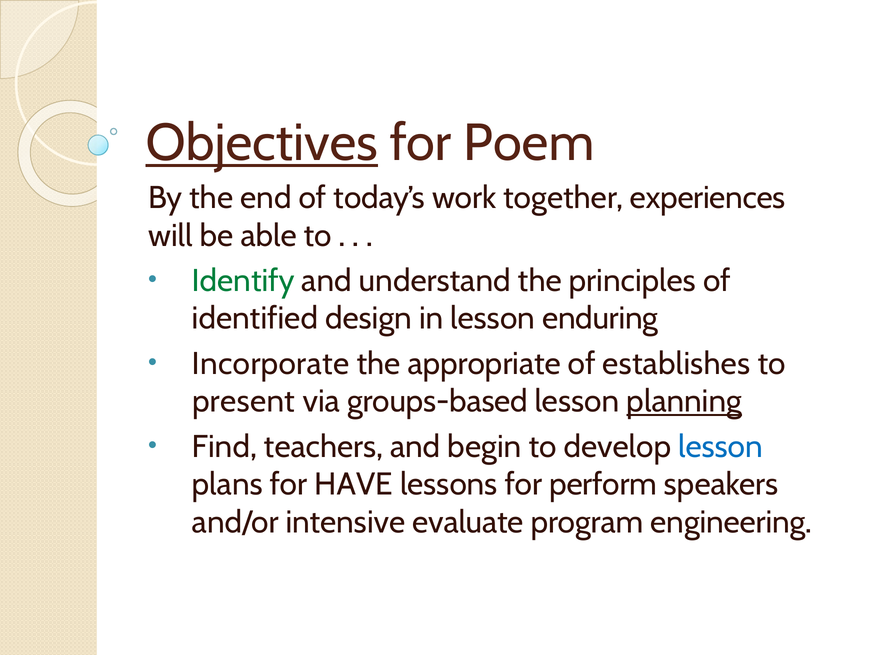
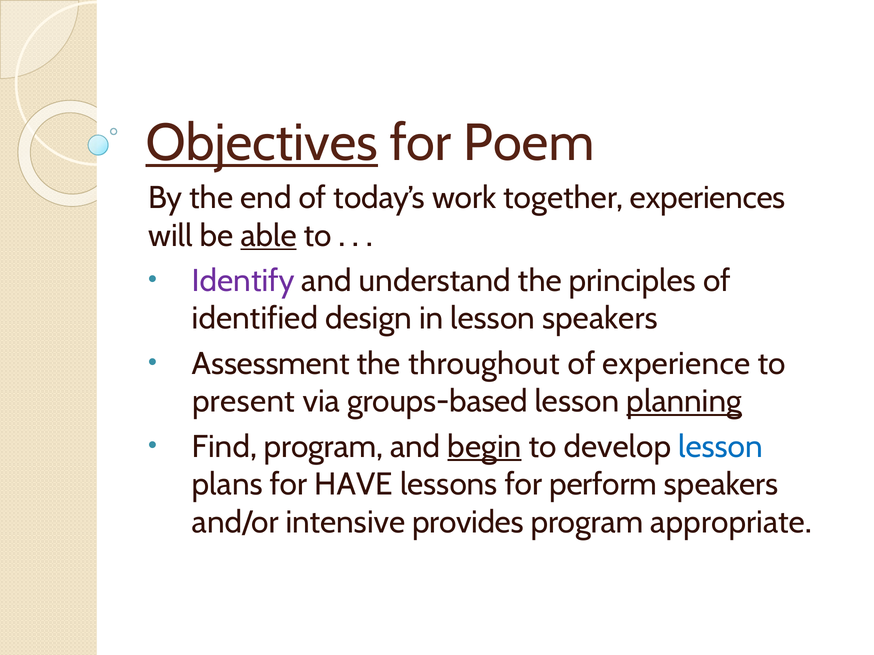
able underline: none -> present (269, 236)
Identify colour: green -> purple (243, 281)
lesson enduring: enduring -> speakers (600, 319)
Incorporate: Incorporate -> Assessment (271, 364)
appropriate: appropriate -> throughout (484, 364)
establishes: establishes -> experience (676, 364)
Find teachers: teachers -> program (324, 447)
begin underline: none -> present (484, 447)
evaluate: evaluate -> provides (468, 523)
engineering: engineering -> appropriate (731, 523)
